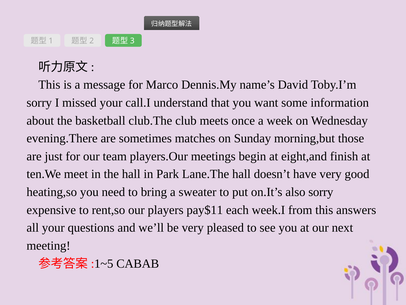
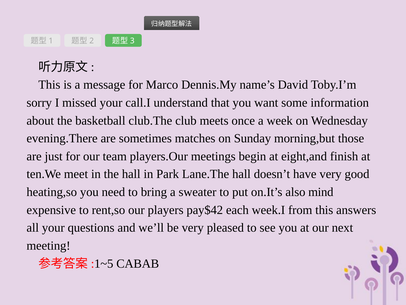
also sorry: sorry -> mind (321, 192)
pay$11: pay$11 -> pay$42 (205, 210)
